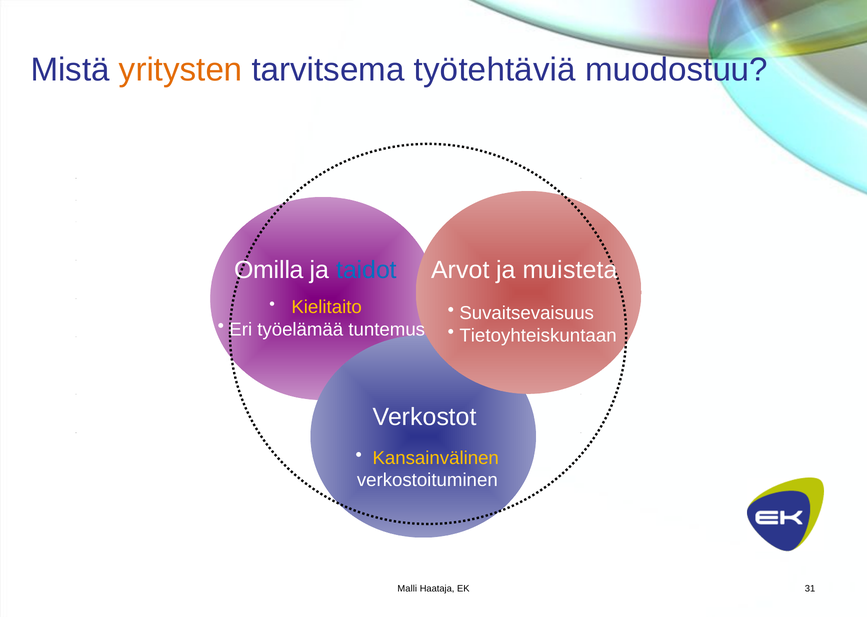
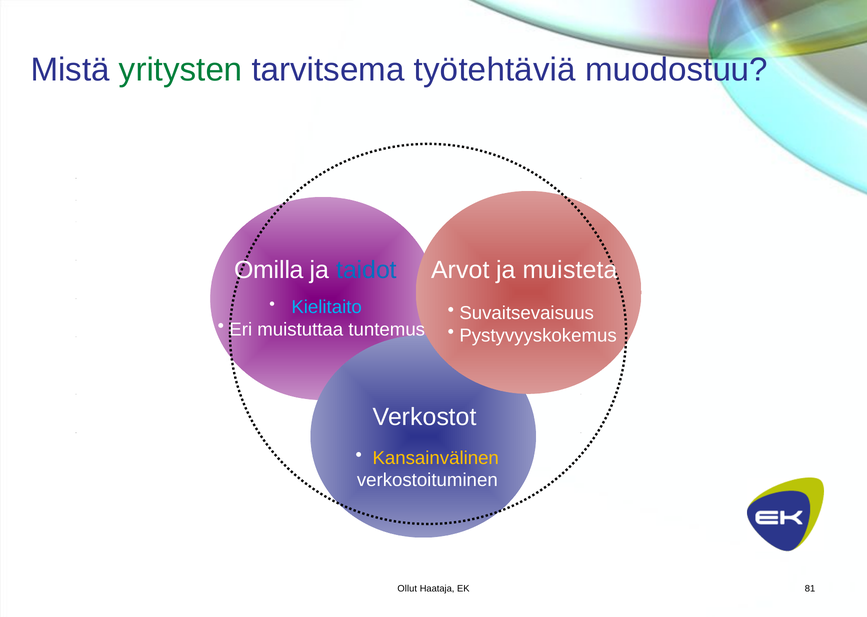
yritysten colour: orange -> green (181, 70)
Kielitaito colour: yellow -> light blue (327, 307)
työelämää: työelämää -> muistuttaa (300, 329)
Tietoyhteiskuntaan: Tietoyhteiskuntaan -> Pystyvyyskokemus (538, 335)
Malli: Malli -> Ollut (407, 589)
31: 31 -> 81 (810, 589)
